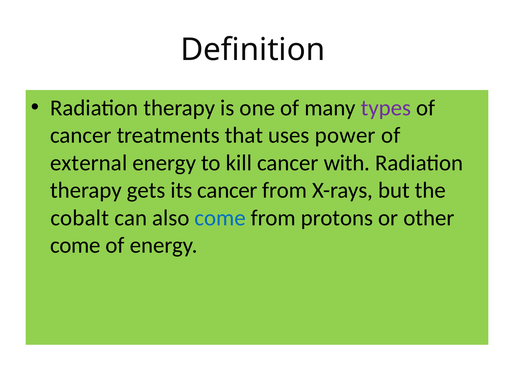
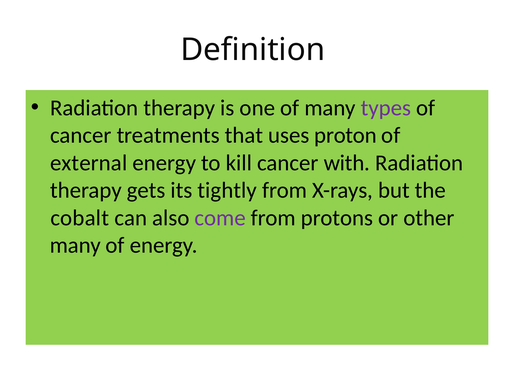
power: power -> proton (345, 135)
its cancer: cancer -> tightly (227, 190)
come colour: blue -> purple (220, 218)
come: come -> many (75, 245)
